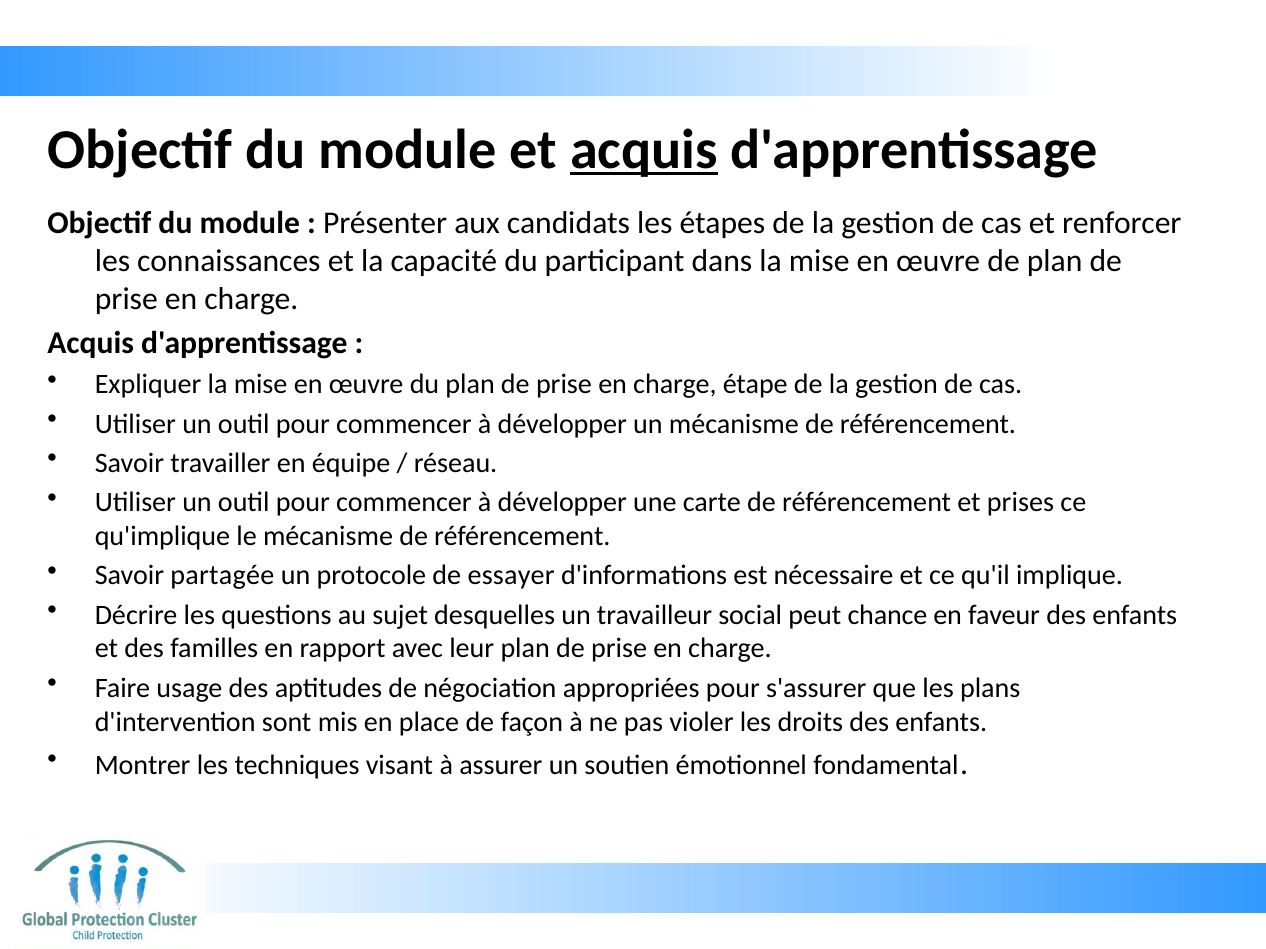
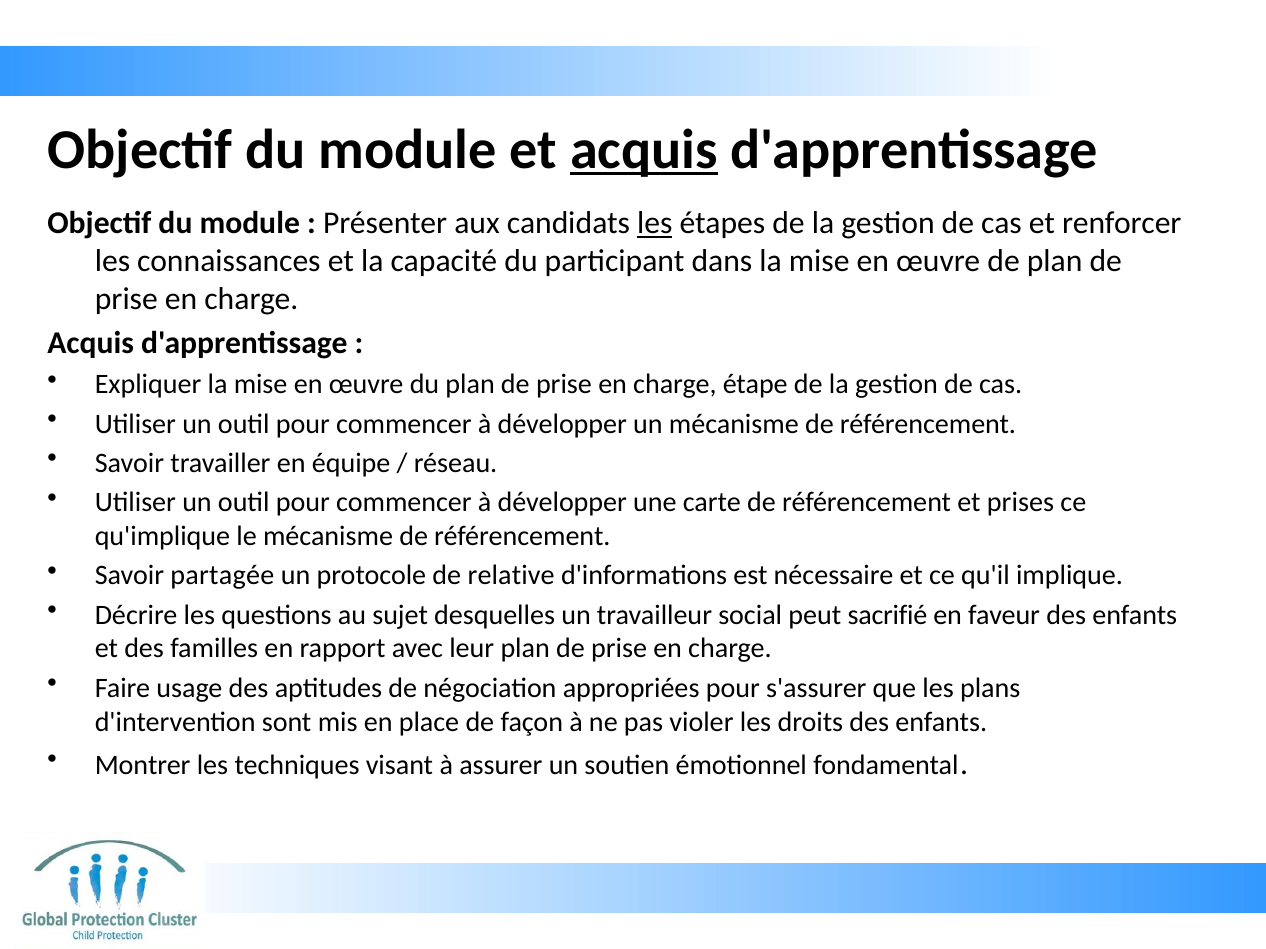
les underline: none -> present (655, 223)
essayer: essayer -> relative (511, 576)
chance: chance -> sacrifié (887, 615)
